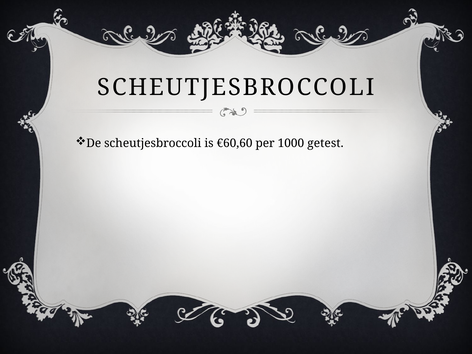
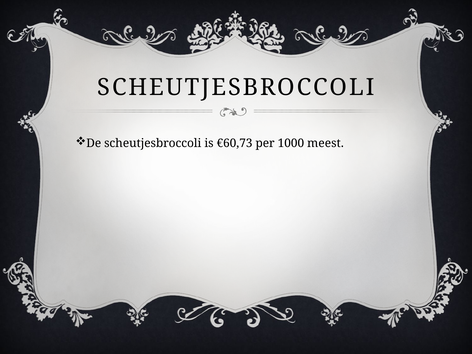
€60,60: €60,60 -> €60,73 (235, 143)
getest: getest -> meest (325, 143)
